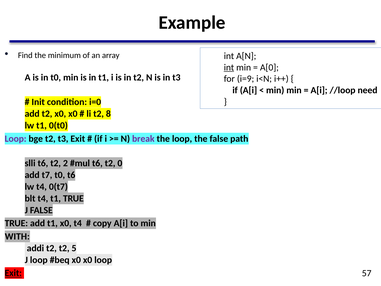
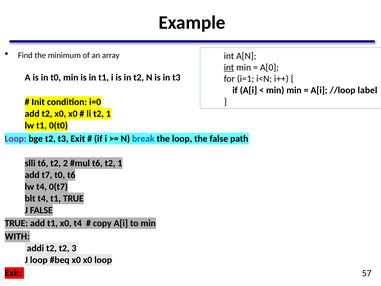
i=9: i=9 -> i=1 (246, 79)
need: need -> label (367, 90)
li t2 8: 8 -> 1 (108, 114)
break colour: purple -> blue (143, 139)
t6 t2 0: 0 -> 1 (120, 163)
5: 5 -> 3 (74, 248)
Exit underline: present -> none (13, 273)
